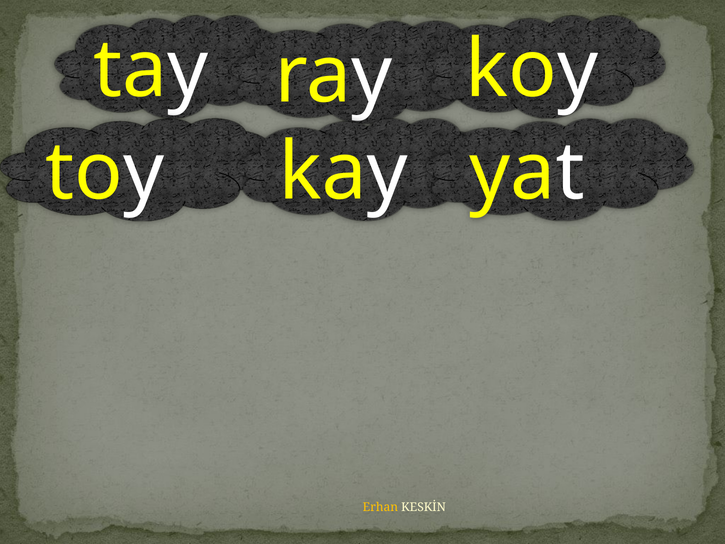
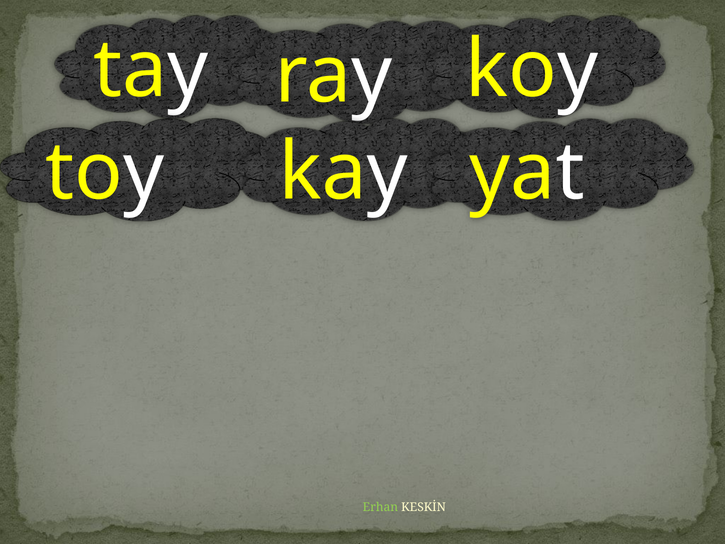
Erhan colour: yellow -> light green (380, 507)
